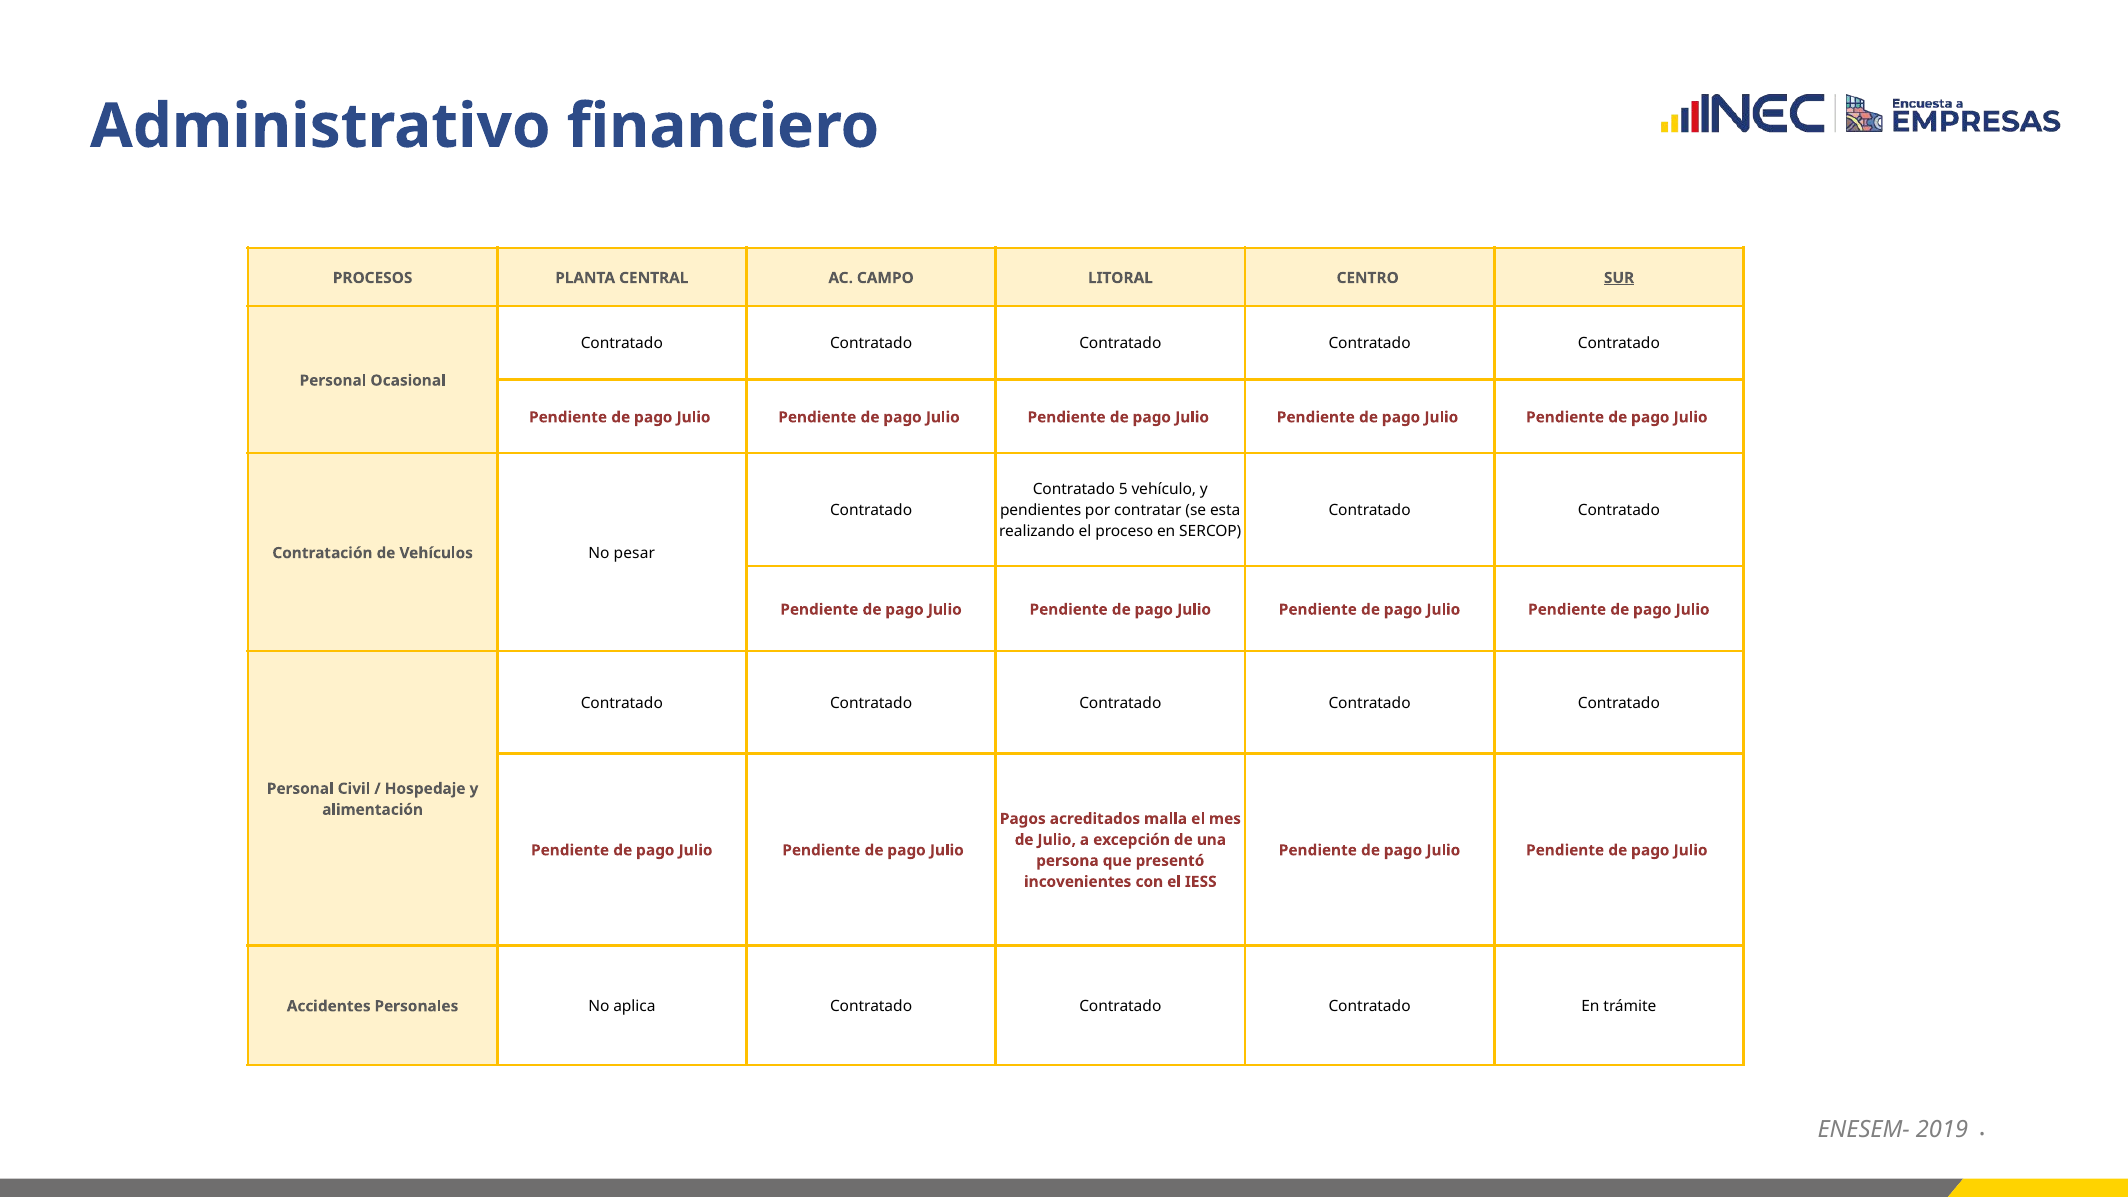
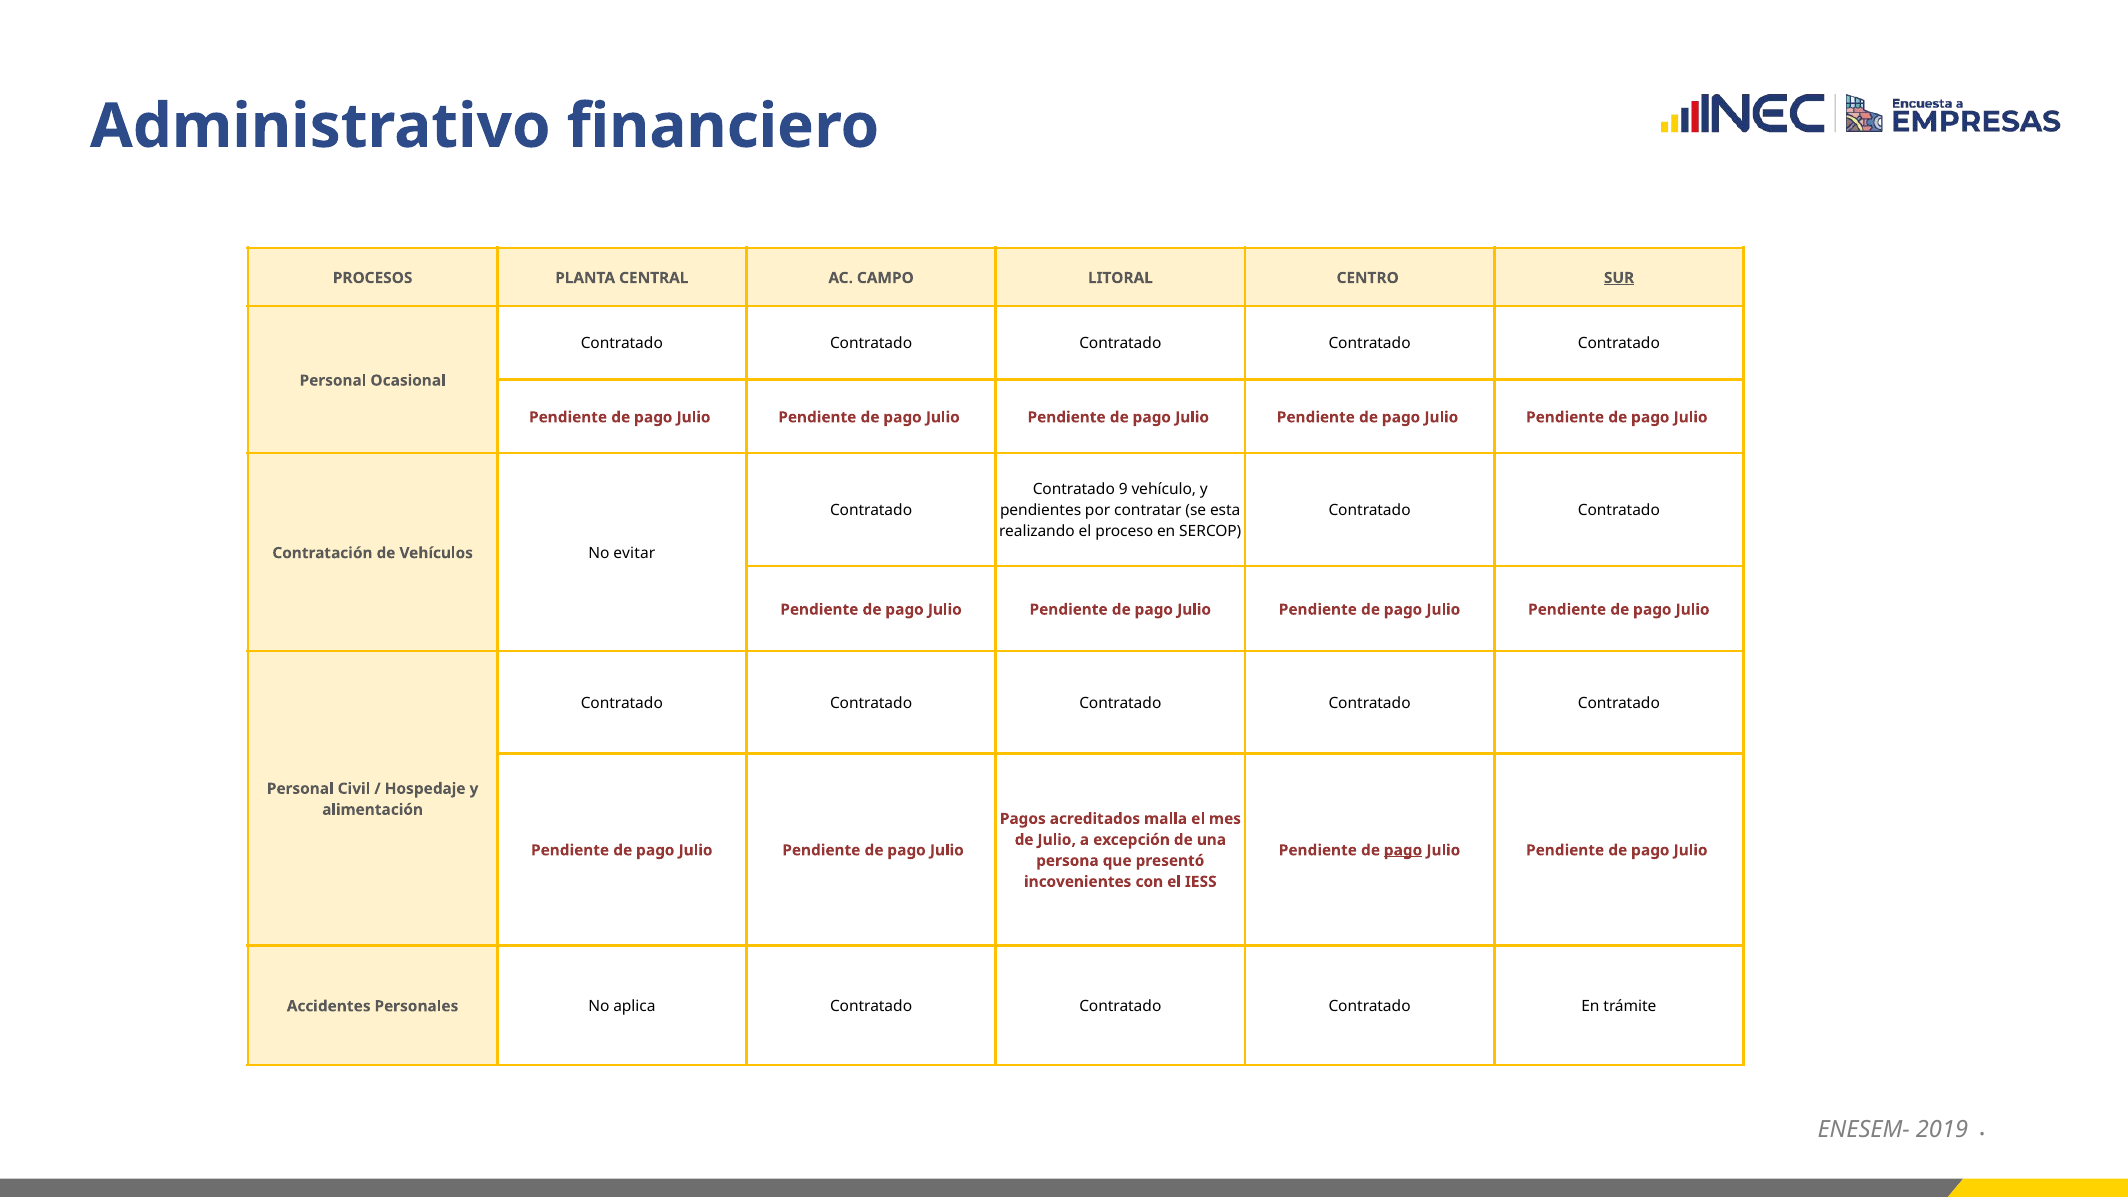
5: 5 -> 9 (1123, 490)
pesar: pesar -> evitar (634, 553)
pago underline: none -> present (1403, 850)
